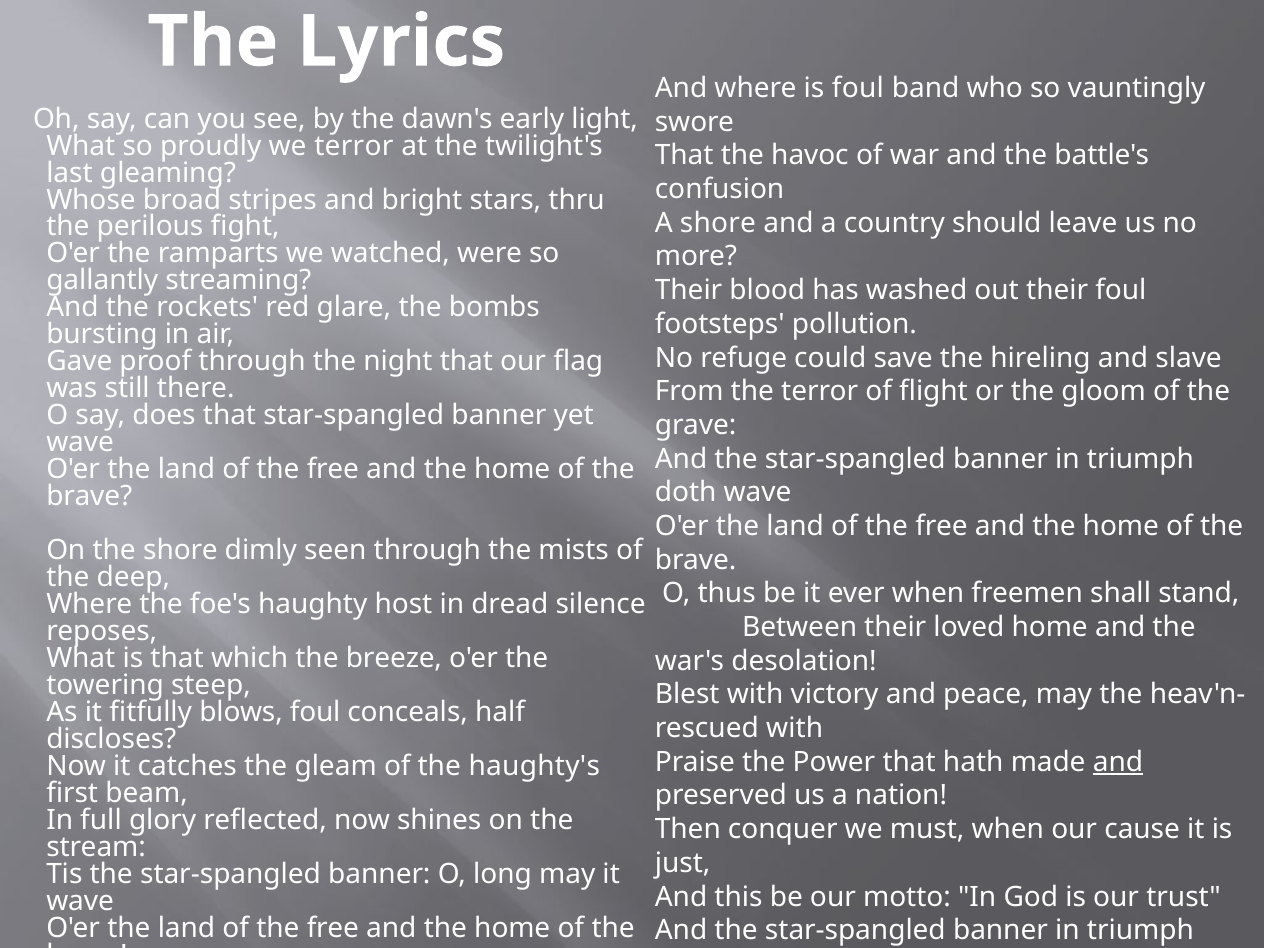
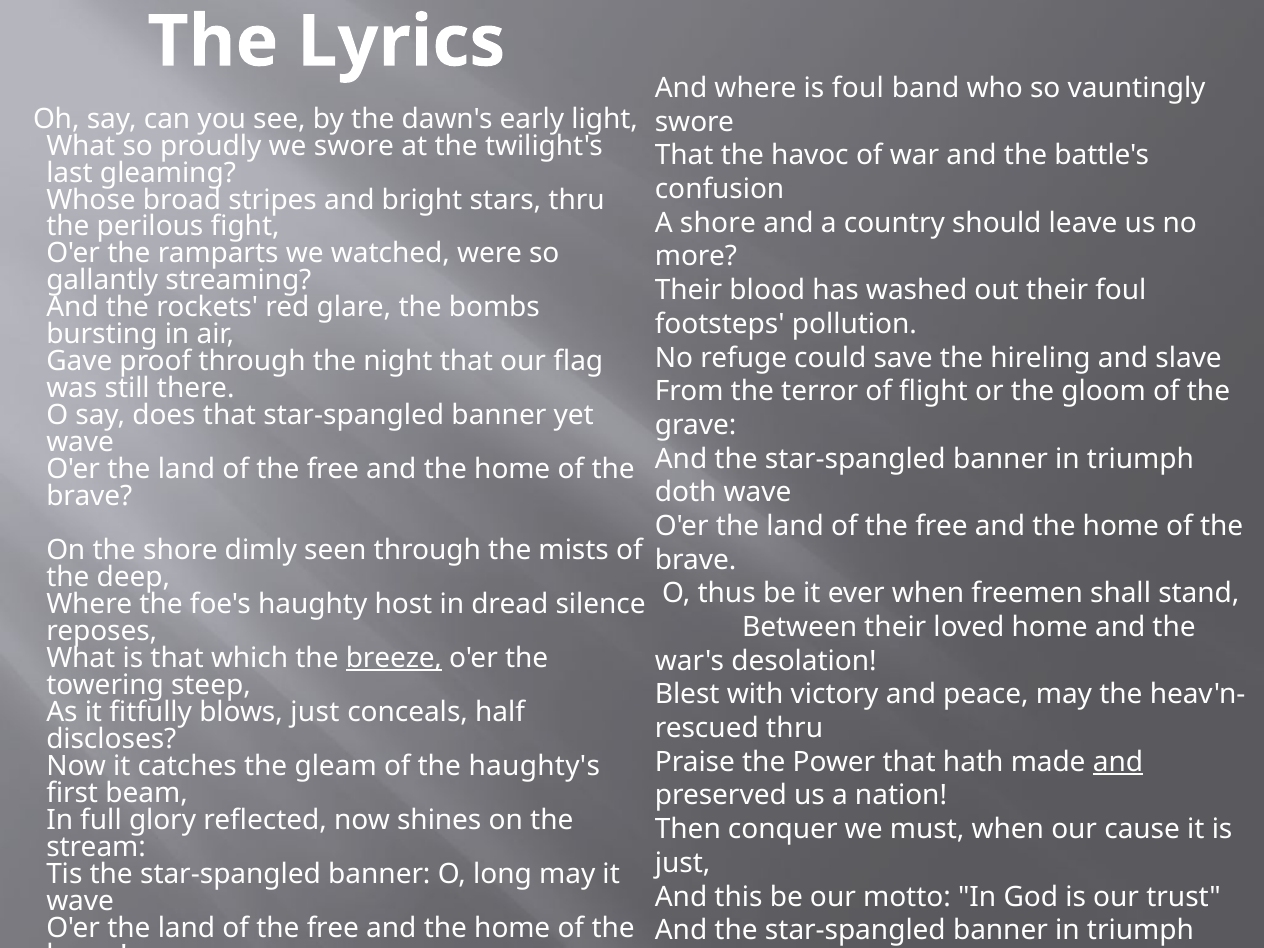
we terror: terror -> swore (354, 146)
breeze underline: none -> present (394, 658)
blows foul: foul -> just (315, 712)
with: with -> thru (795, 728)
